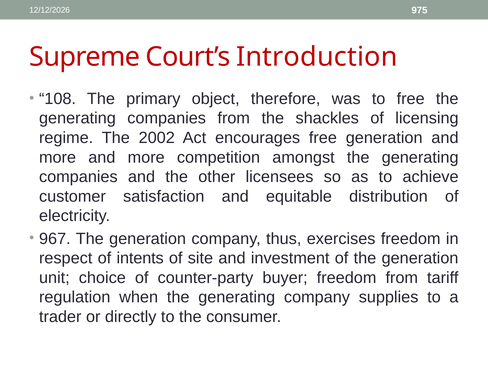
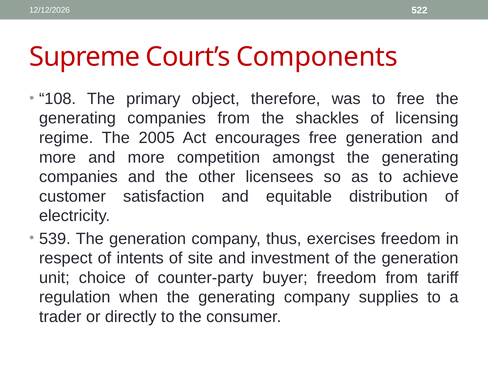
975: 975 -> 522 (419, 10)
Introduction: Introduction -> Components (317, 57)
2002: 2002 -> 2005 (157, 138)
967: 967 -> 539 (55, 239)
